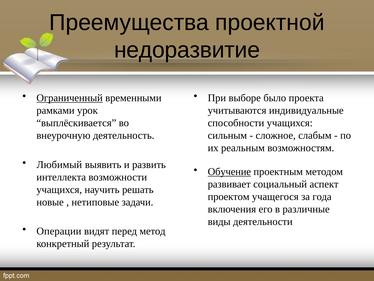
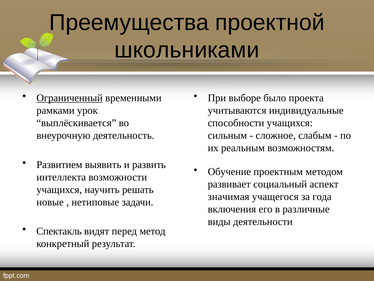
недоразвитие: недоразвитие -> школьниками (187, 50)
Любимый: Любимый -> Развитием (59, 164)
Обучение underline: present -> none (229, 171)
проектом: проектом -> значимая (229, 196)
Операции: Операции -> Спектакль (59, 231)
